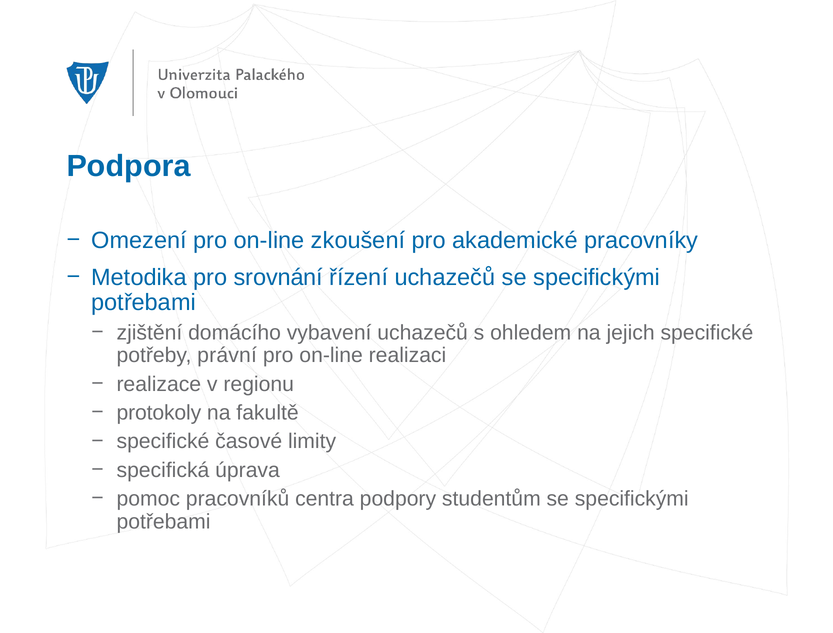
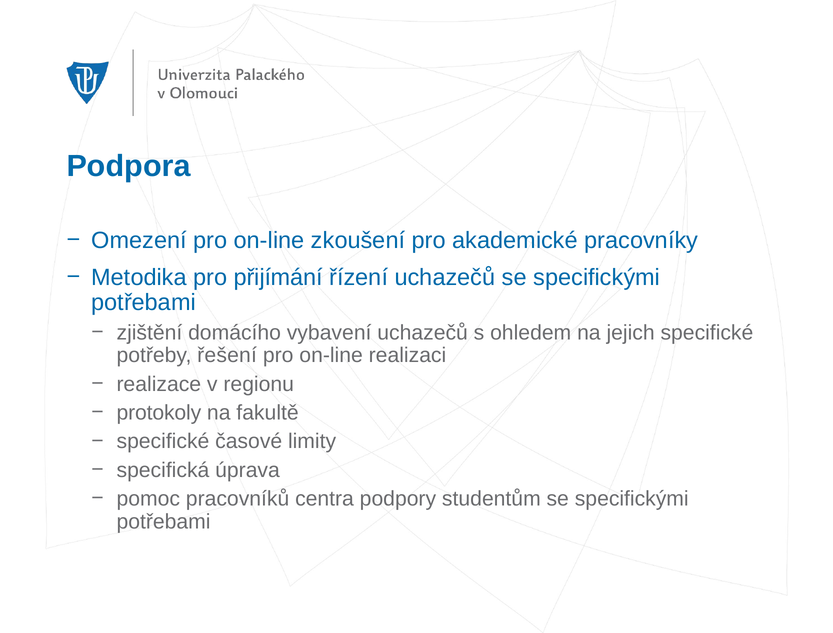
srovnání: srovnání -> přijímání (278, 277)
právní: právní -> řešení (227, 356)
